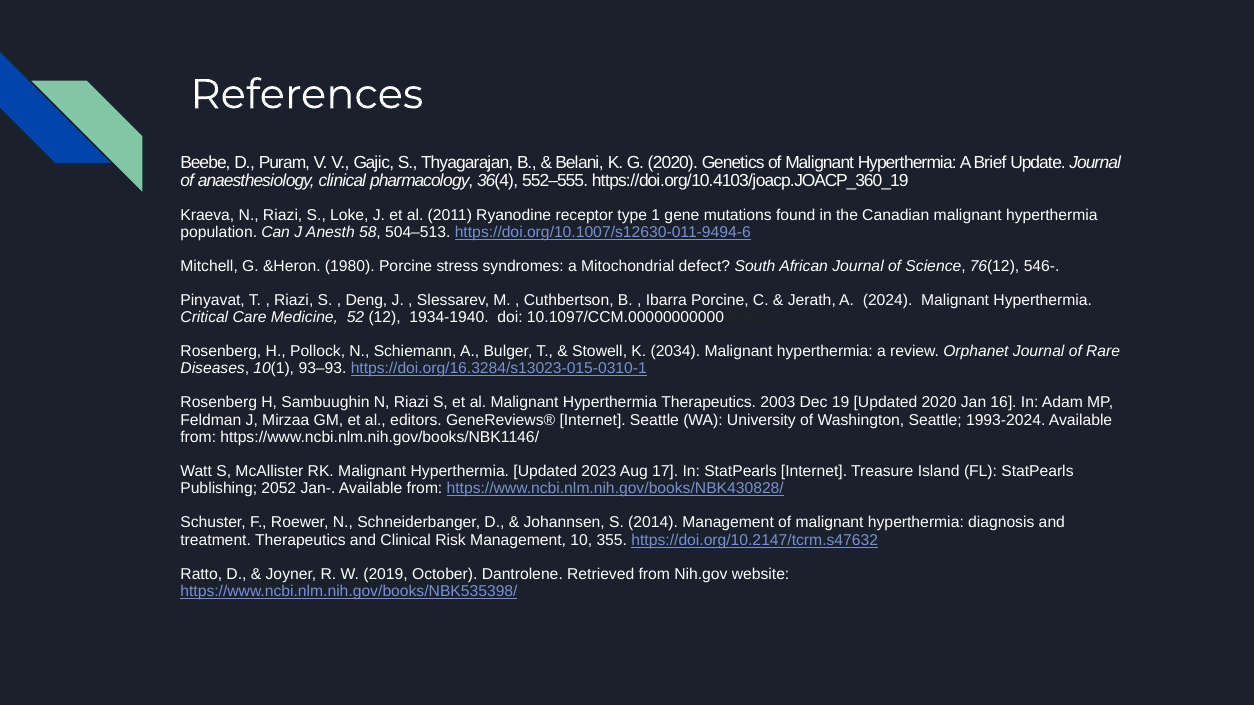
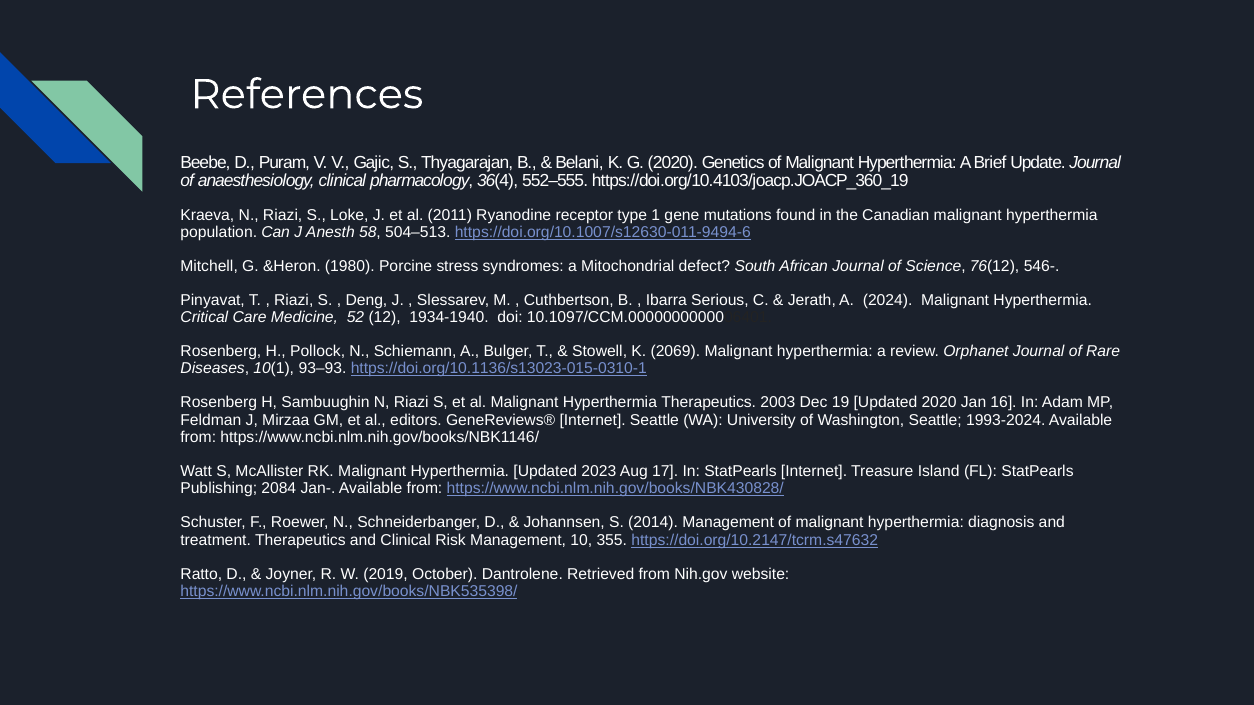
Ibarra Porcine: Porcine -> Serious (720, 300)
2034: 2034 -> 2069 (675, 352)
https://doi.org/16.3284/s13023-015-0310-1: https://doi.org/16.3284/s13023-015-0310-1 -> https://doi.org/10.1136/s13023-015-0310-1 (499, 369)
2052: 2052 -> 2084 (279, 489)
